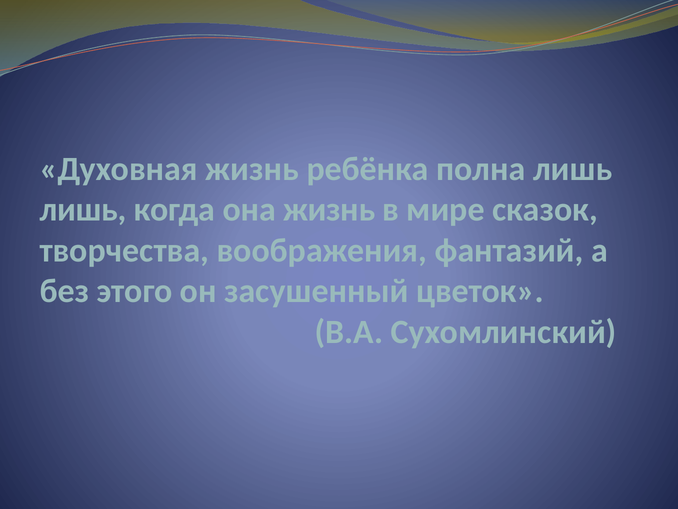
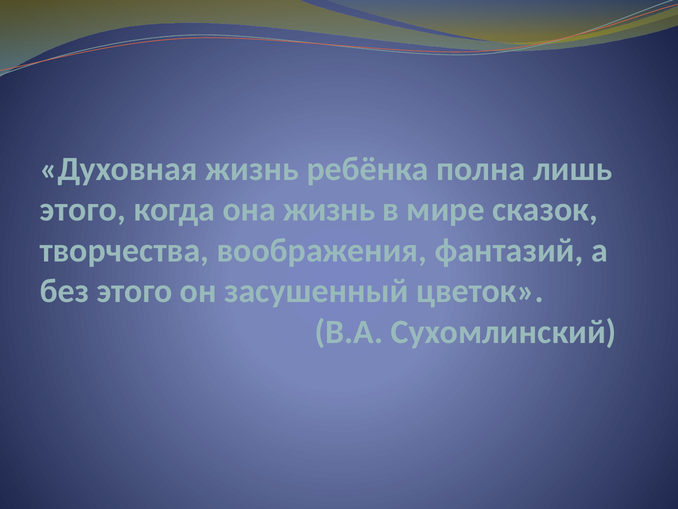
лишь: лишь -> этого (83, 210)
